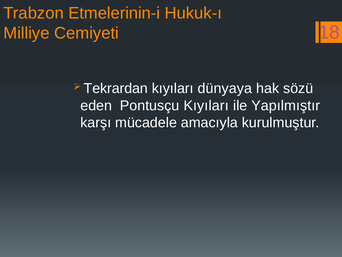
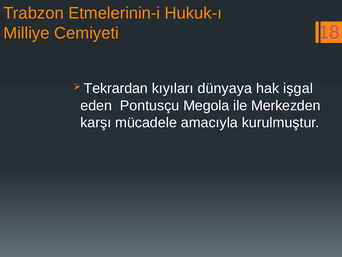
sözü: sözü -> işgal (298, 88)
Pontusçu Kıyıları: Kıyıları -> Megola (206, 105)
Yapılmıştır: Yapılmıştır -> Merkezden (286, 105)
